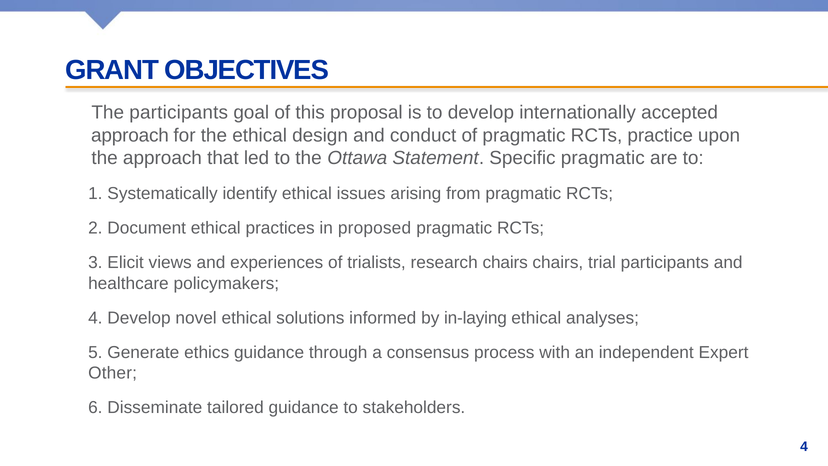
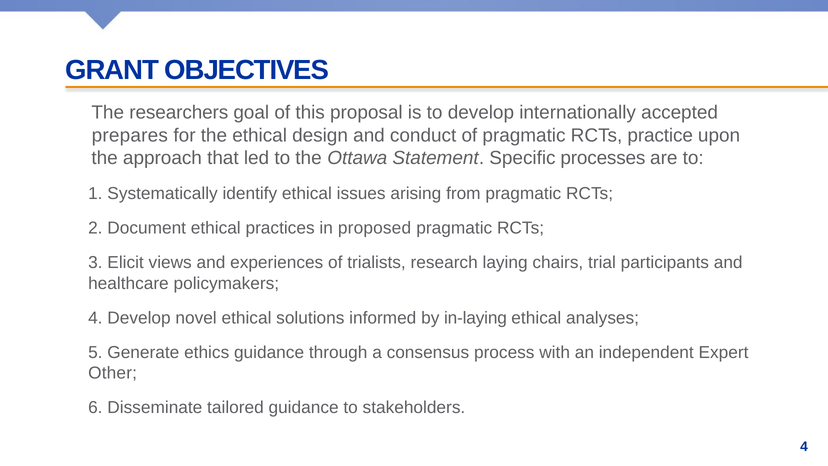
The participants: participants -> researchers (179, 113)
approach: approach -> prepares (130, 135)
Specific pragmatic: pragmatic -> processes (603, 158)
research chairs: chairs -> laying (505, 263)
